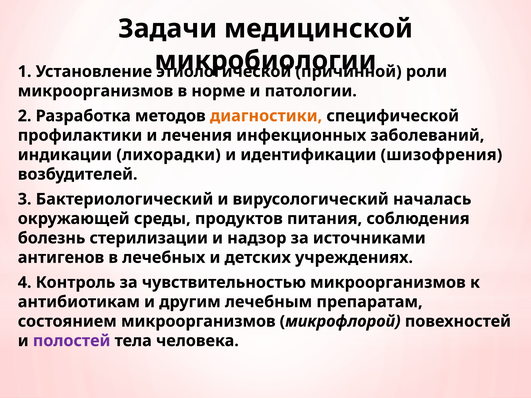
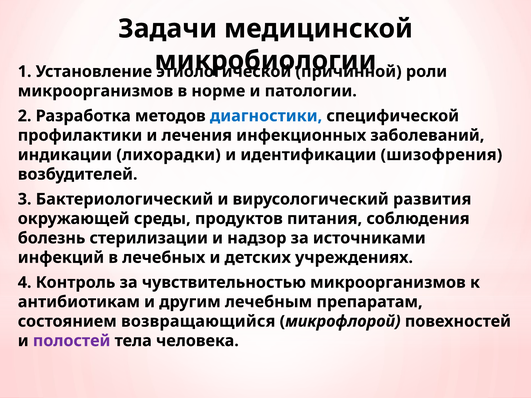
диагностики colour: orange -> blue (266, 116)
началась: началась -> развития (432, 199)
антигенов: антигенов -> инфекций (61, 258)
состоянием микроорганизмов: микроорганизмов -> возвращающийся (198, 322)
